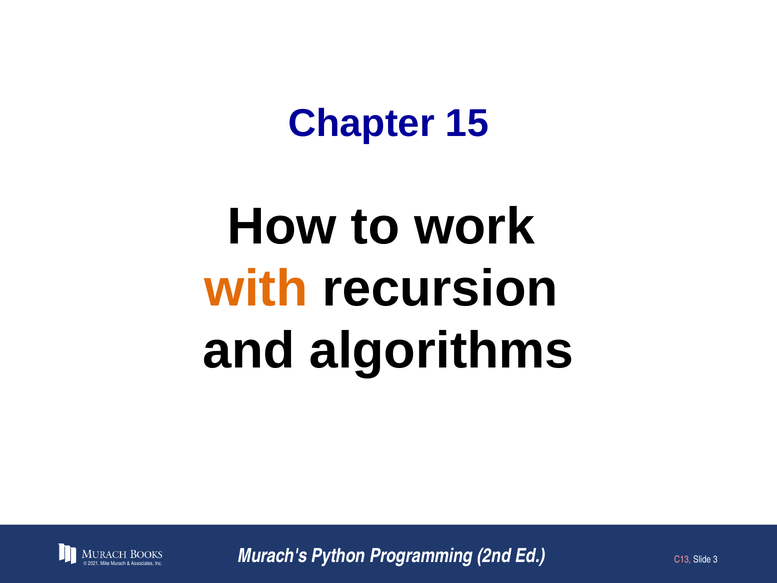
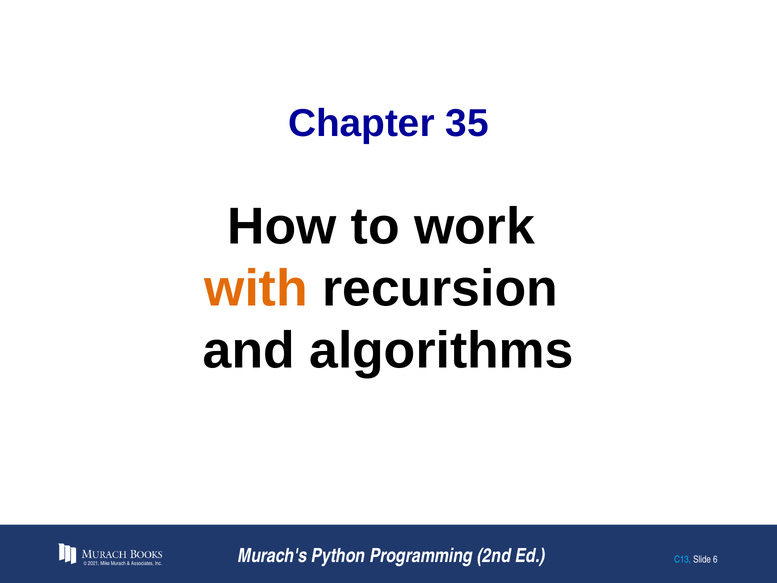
15: 15 -> 35 (467, 123)
C13 colour: pink -> light blue (683, 559)
3: 3 -> 6 (715, 559)
